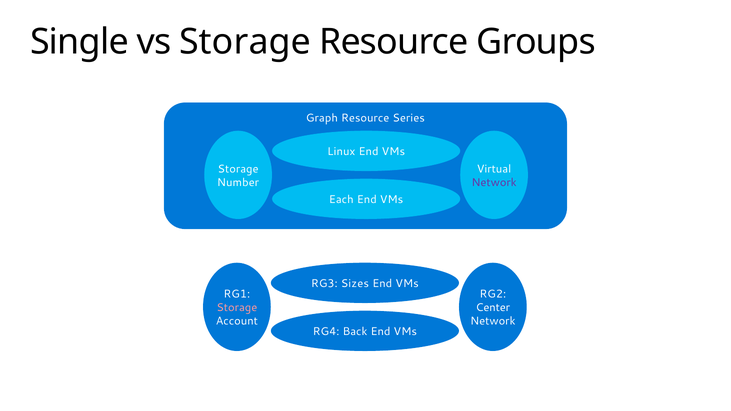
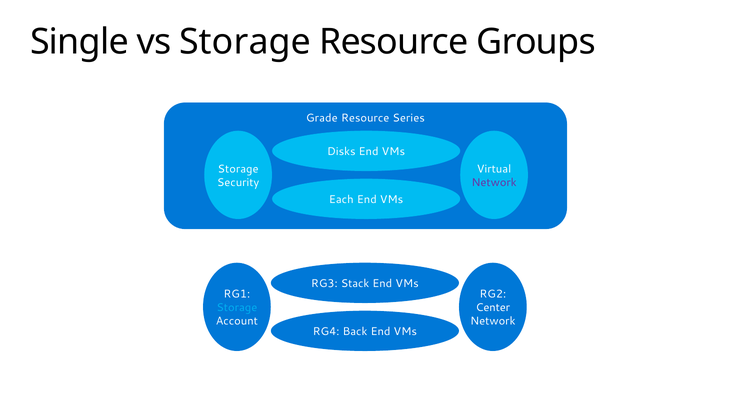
Graph: Graph -> Grade (322, 118)
Linux: Linux -> Disks (341, 152)
Number: Number -> Security (238, 182)
Sizes: Sizes -> Stack (355, 284)
Storage colour: pink -> light blue (237, 308)
